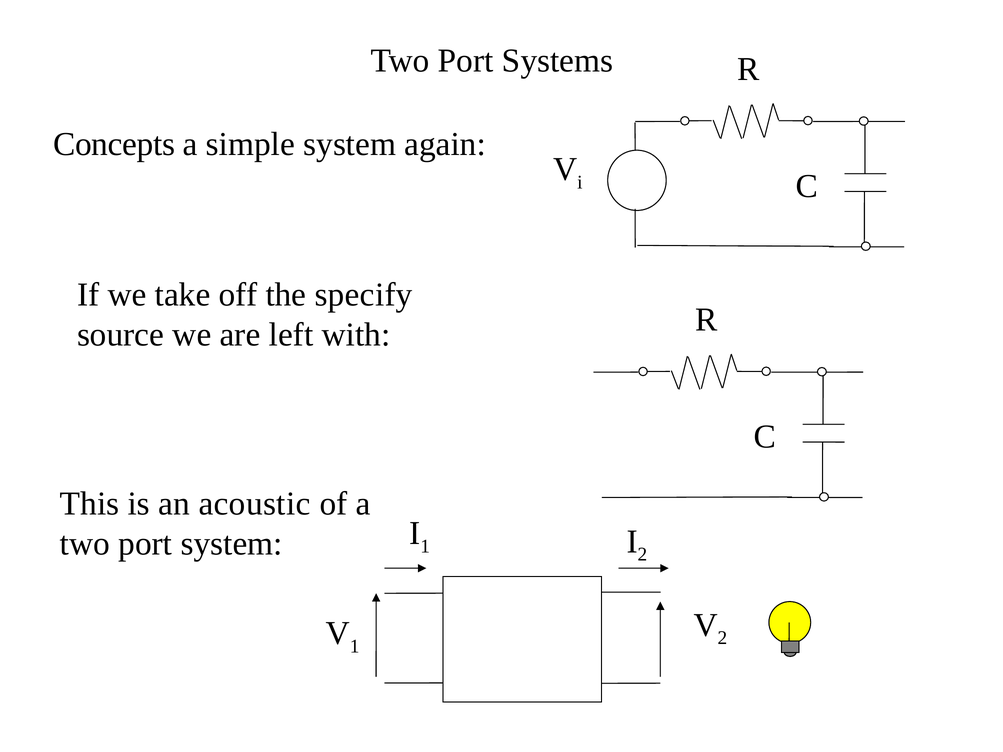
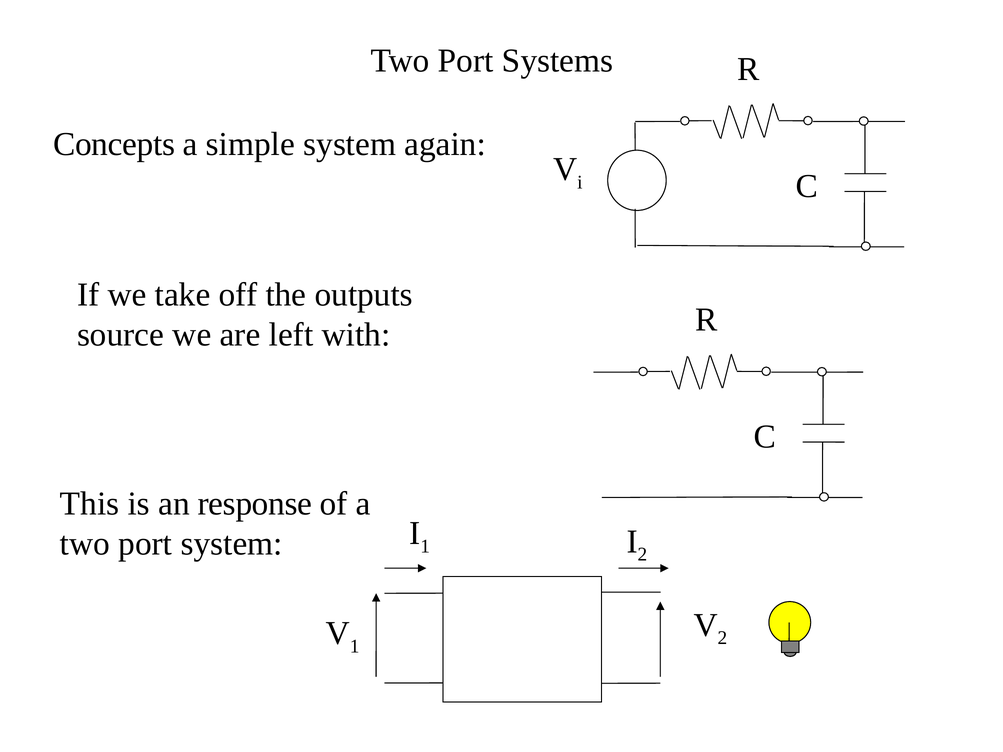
specify: specify -> outputs (364, 295)
acoustic: acoustic -> response (255, 504)
